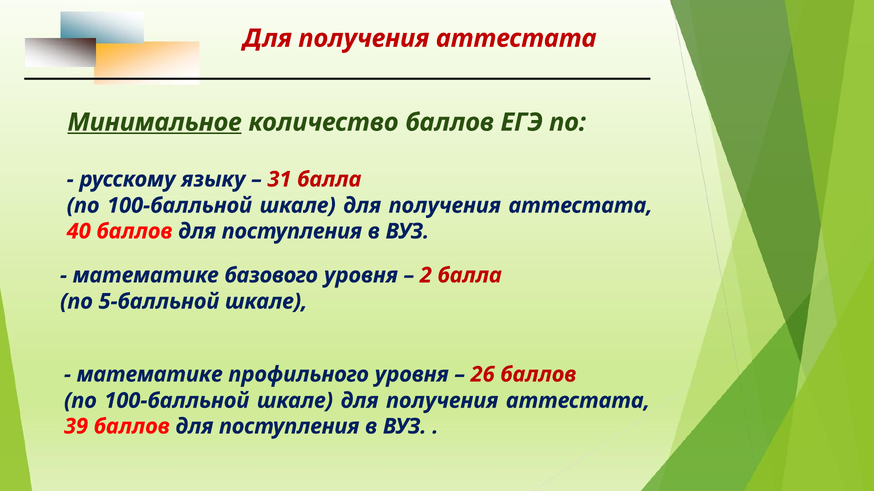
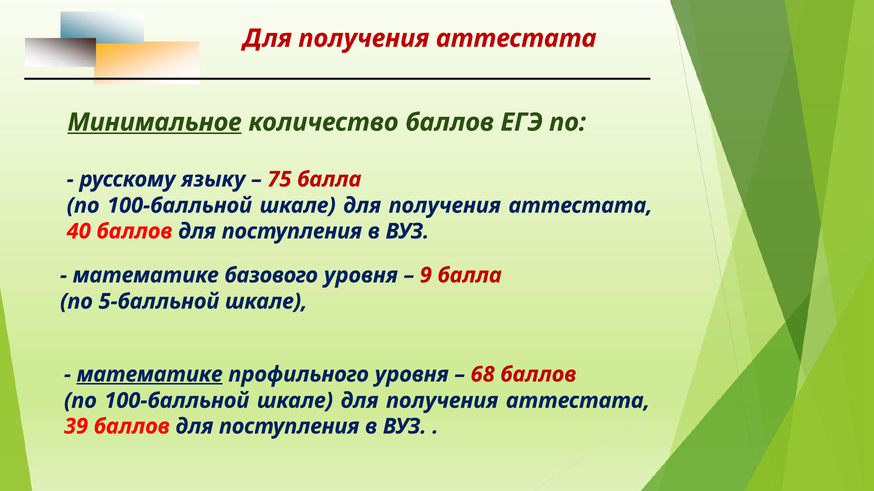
31: 31 -> 75 (279, 180)
2: 2 -> 9 (426, 276)
математике underline: none -> present (150, 375)
26: 26 -> 68 (483, 375)
